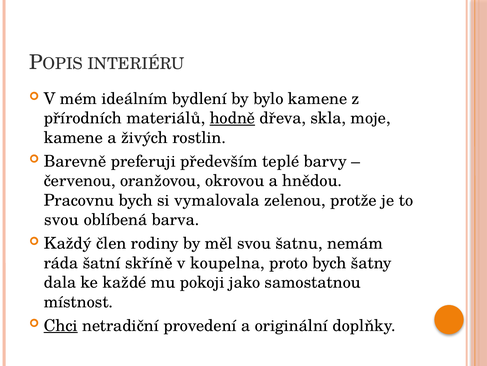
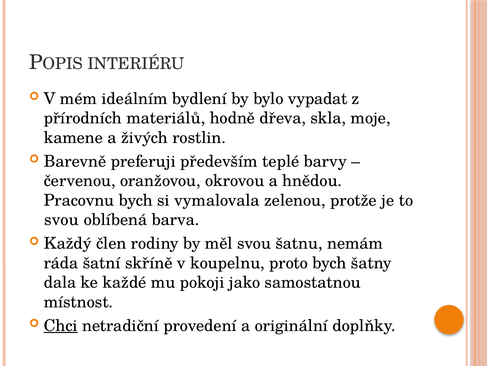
bylo kamene: kamene -> vypadat (318, 99)
hodně underline: present -> none (232, 118)
koupelna: koupelna -> koupelnu (228, 262)
